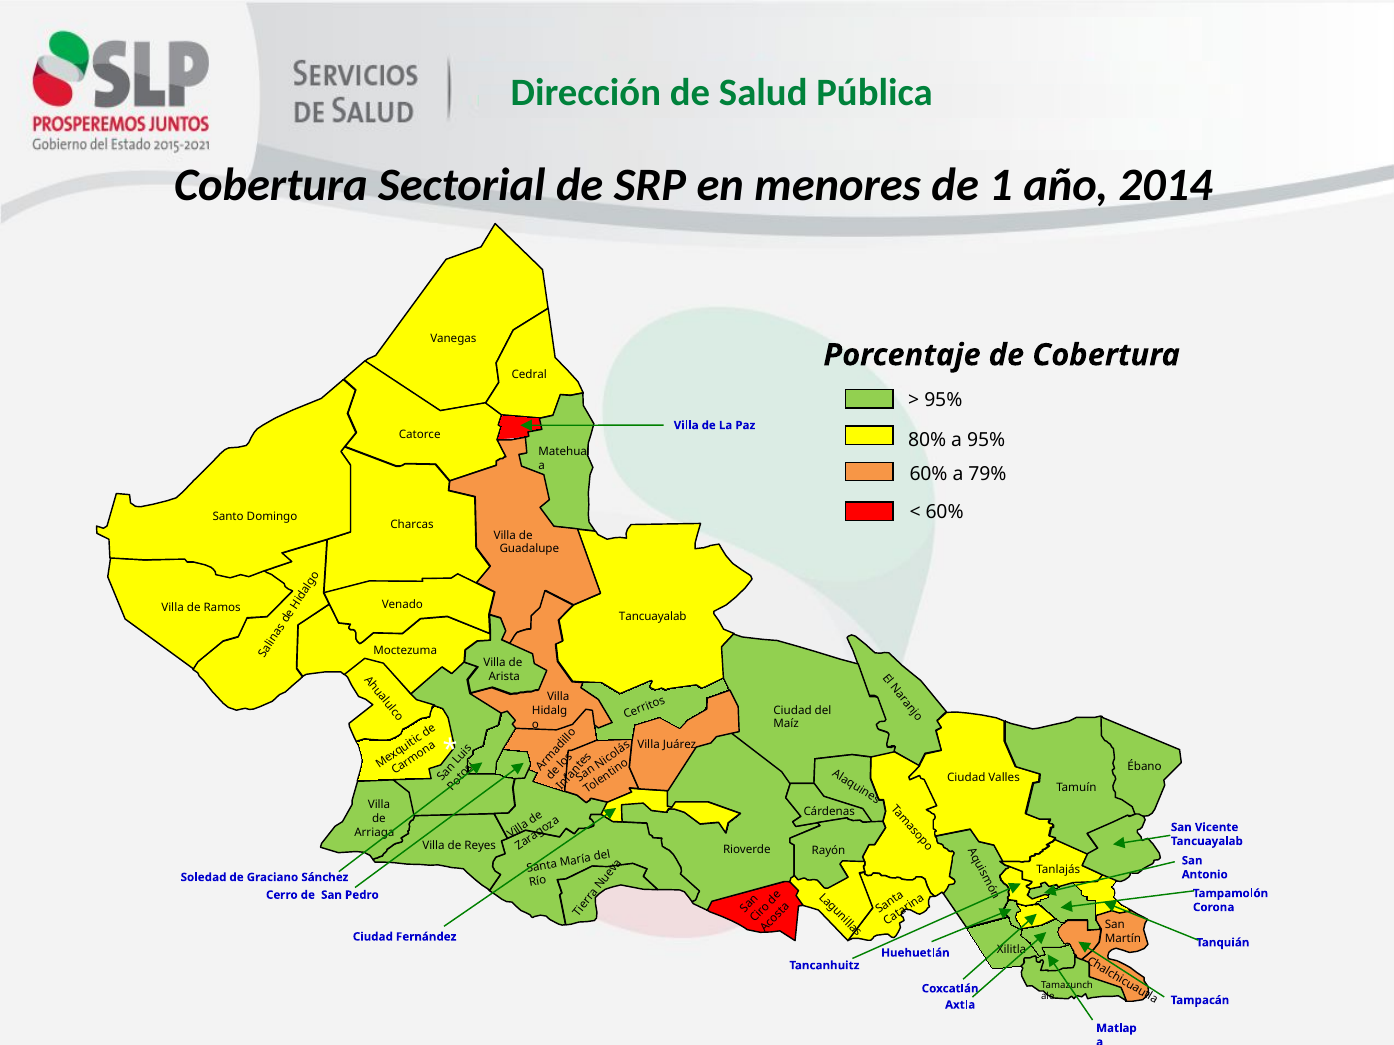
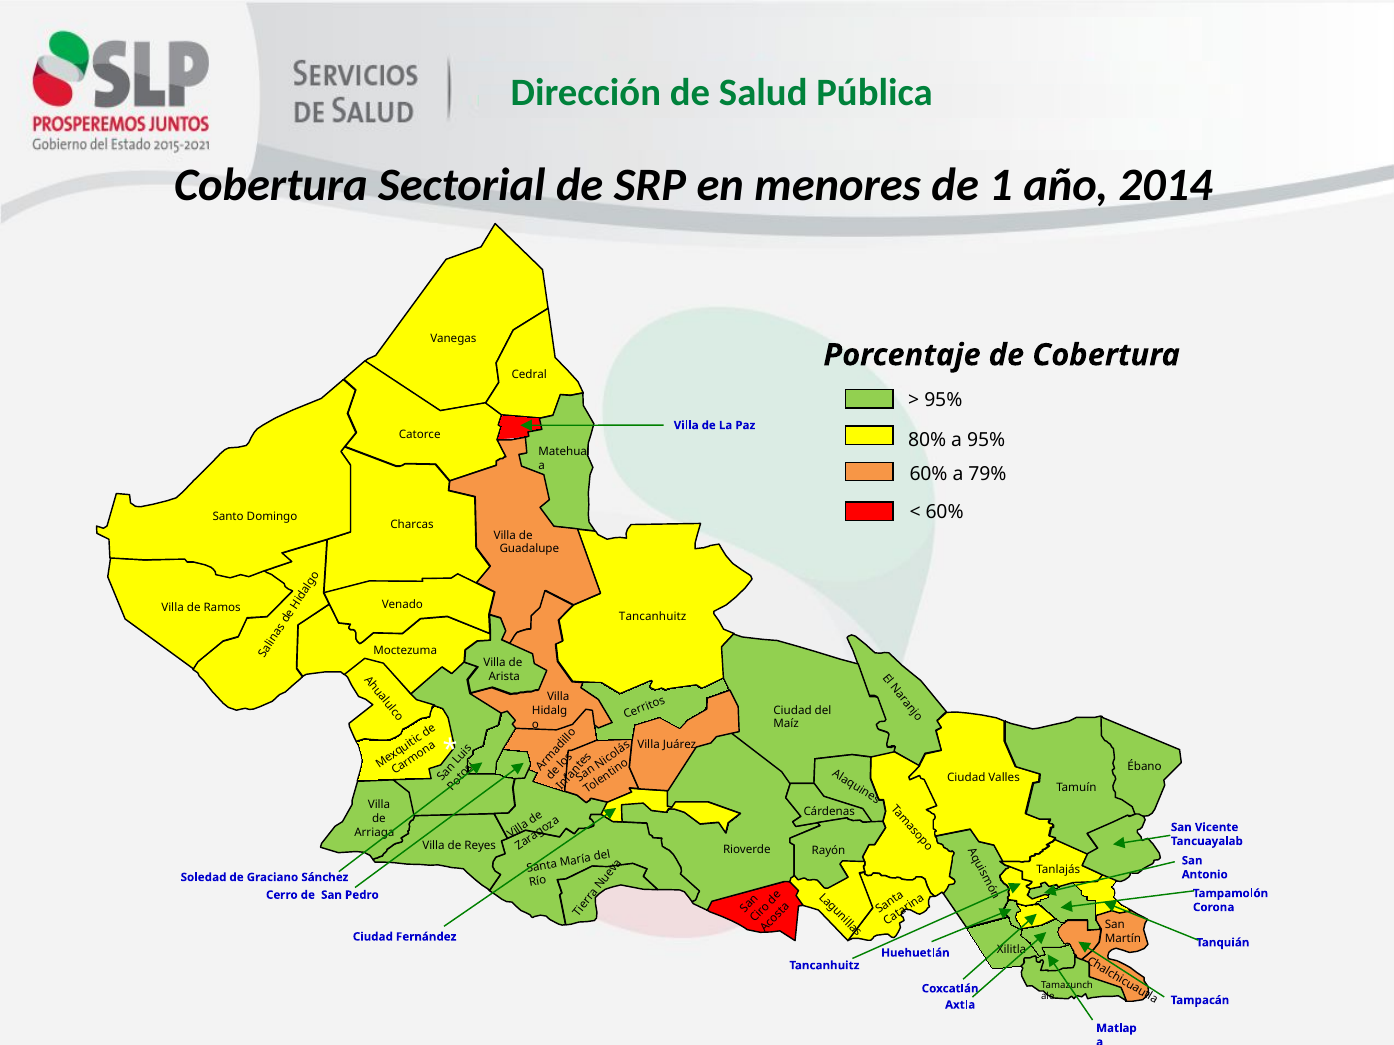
Tancuayalab: Tancuayalab -> Tancanhuitz (653, 617)
